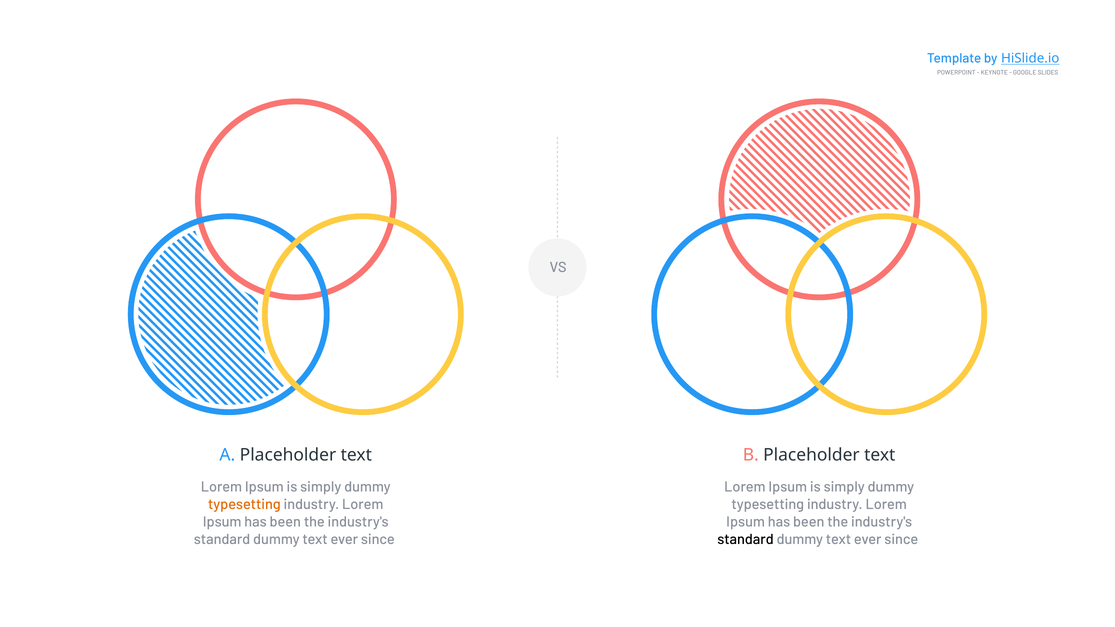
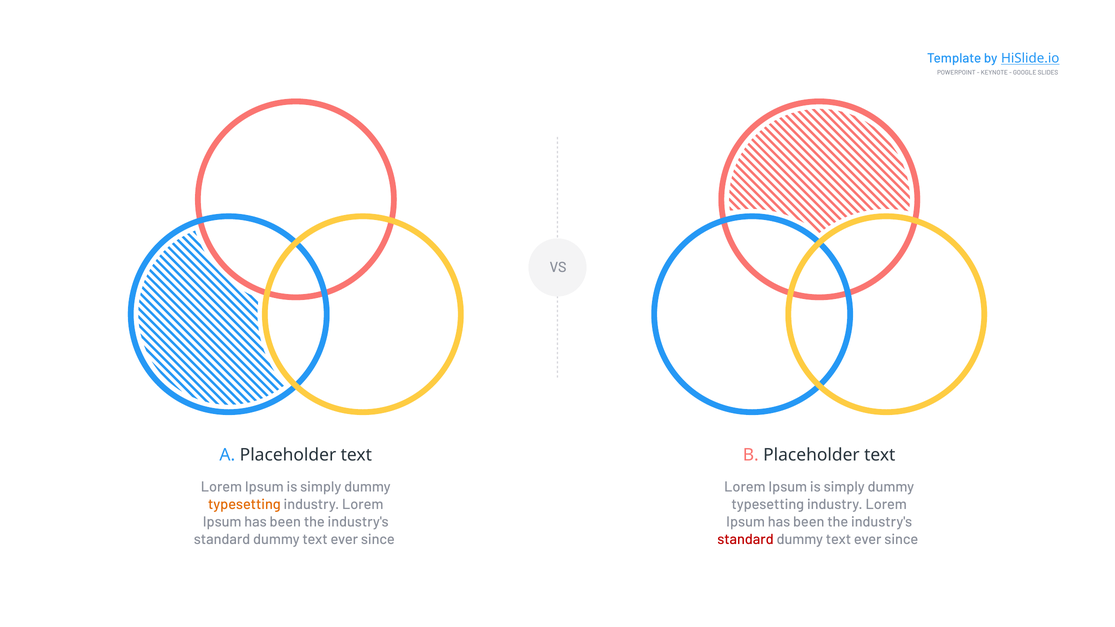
standard colour: black -> red (745, 540)
